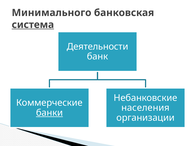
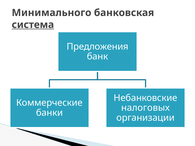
Деятельности: Деятельности -> Предложения (98, 47)
населения: населения -> налоговых (145, 108)
банки underline: present -> none (49, 113)
